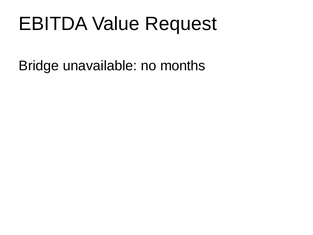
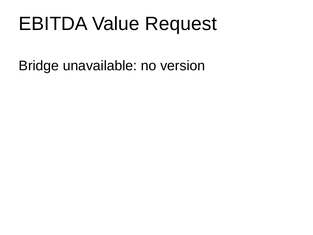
months: months -> version (183, 66)
